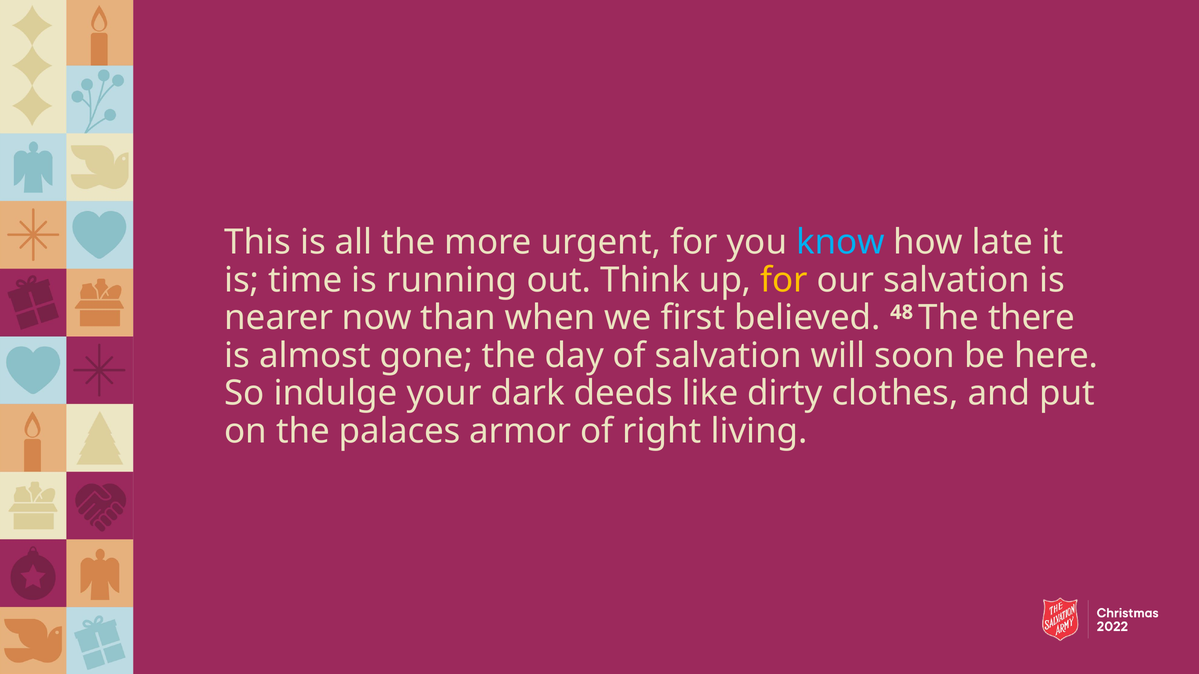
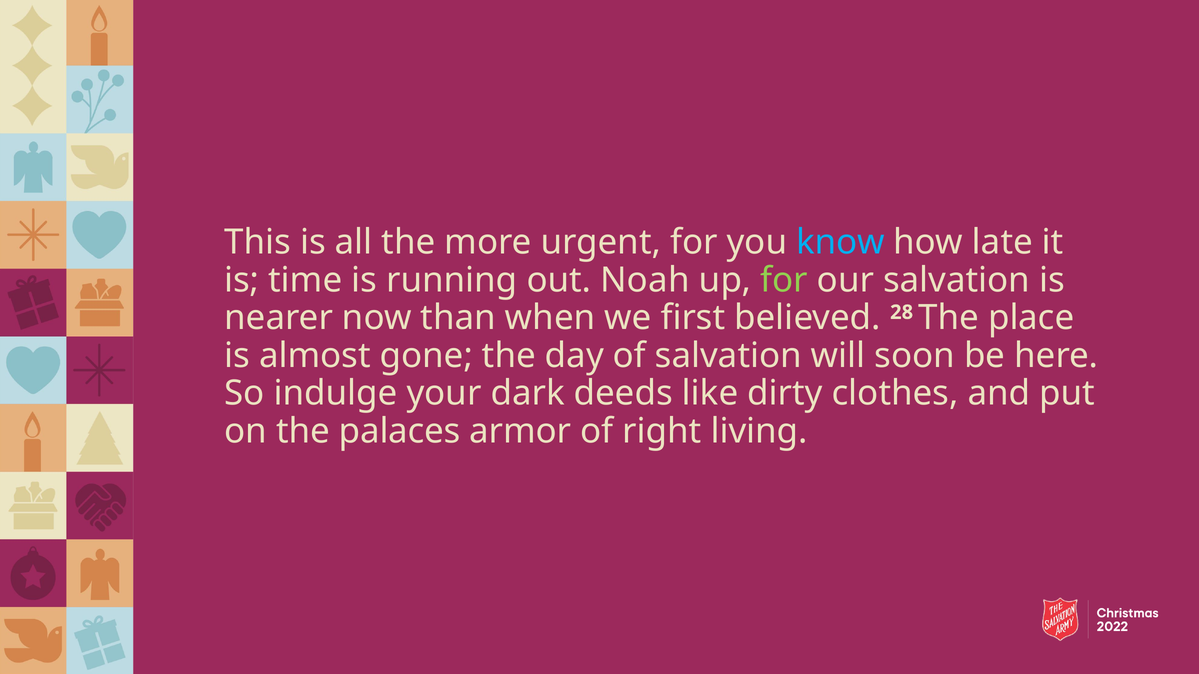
Think: Think -> Noah (645, 280)
for colour: yellow -> light green (784, 280)
48: 48 -> 28 (902, 312)
there: there -> place (1031, 318)
